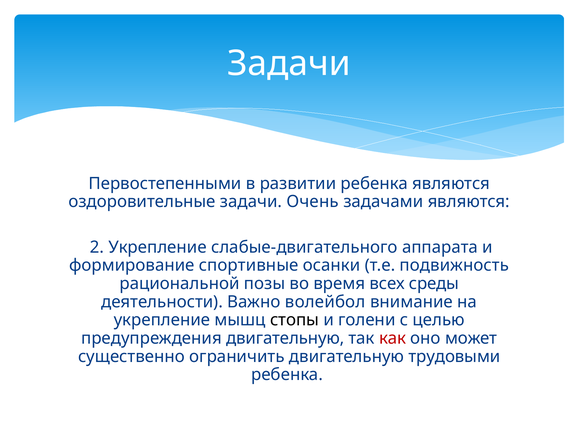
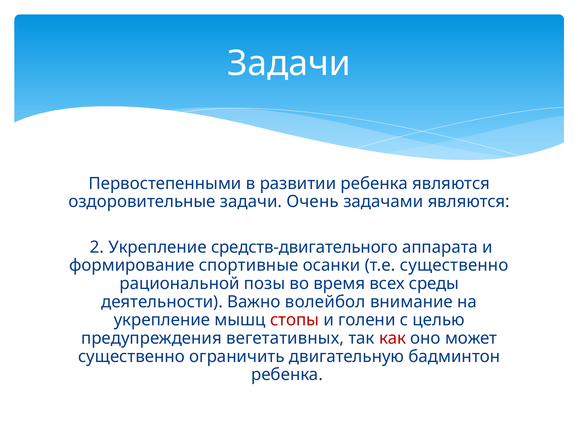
слабые-двигательного: слабые-двигательного -> средств-двигательного (304, 247)
т.е подвижность: подвижность -> существенно (454, 265)
стопы colour: black -> red (295, 320)
предупреждения двигательную: двигательную -> вегетативных (285, 338)
трудовыми: трудовыми -> бадминтон (454, 356)
